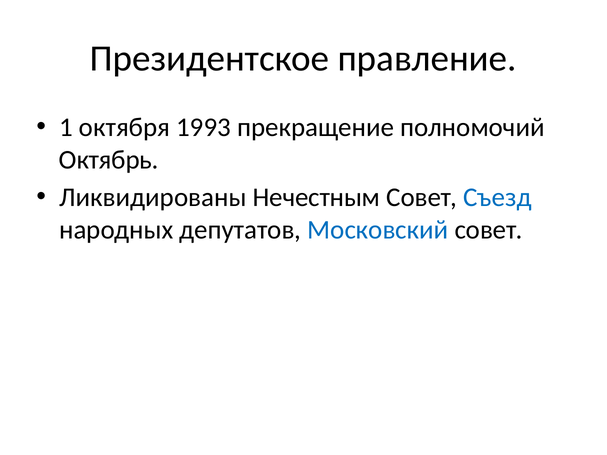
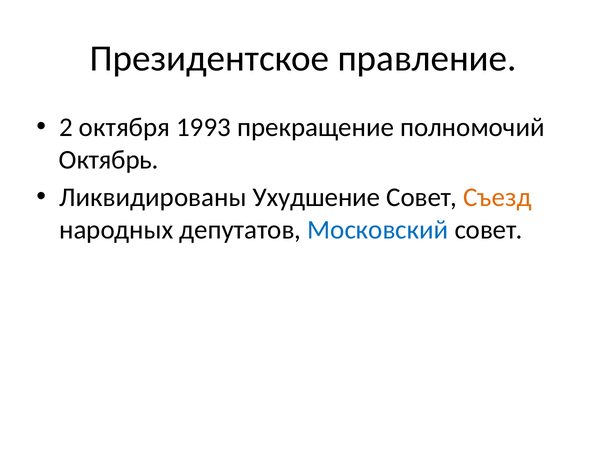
1: 1 -> 2 (66, 127)
Нечестным: Нечестным -> Ухудшение (316, 198)
Съезд colour: blue -> orange (497, 198)
